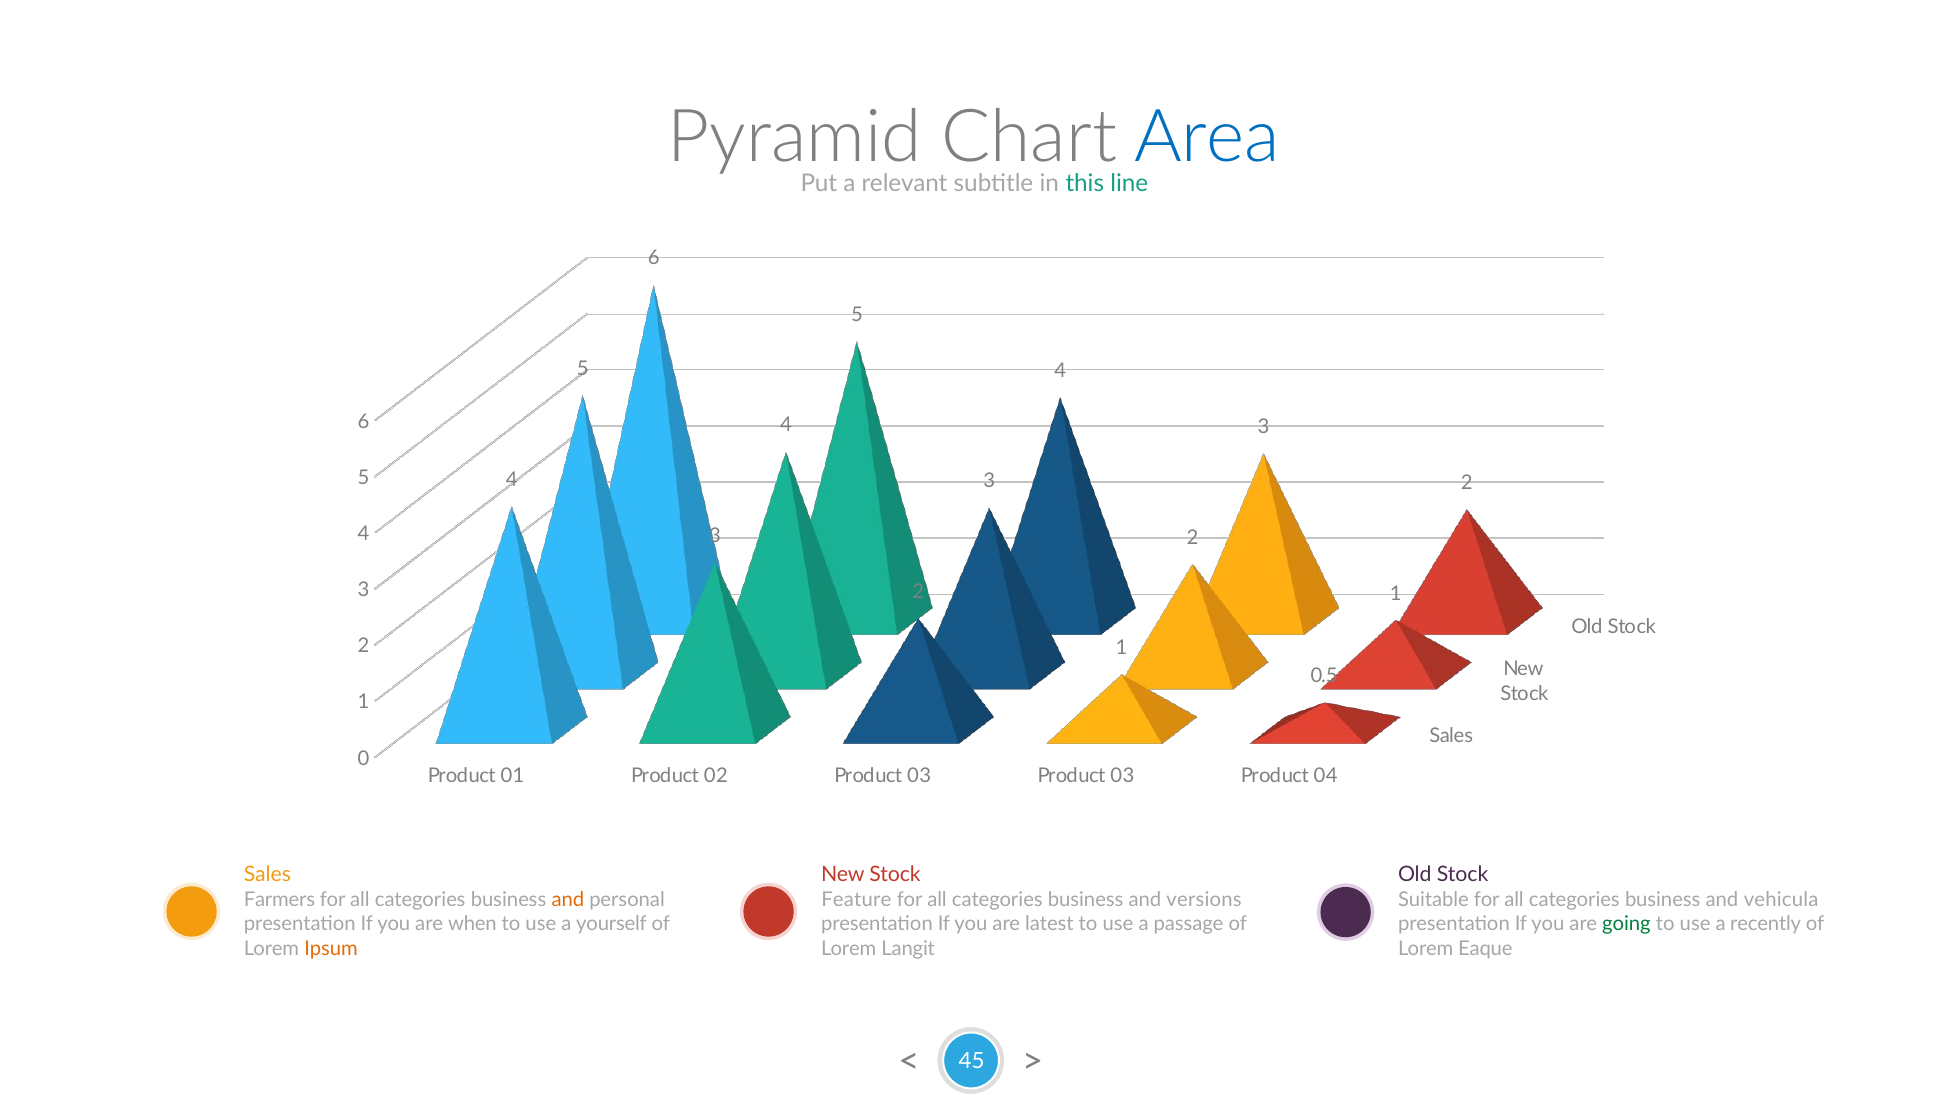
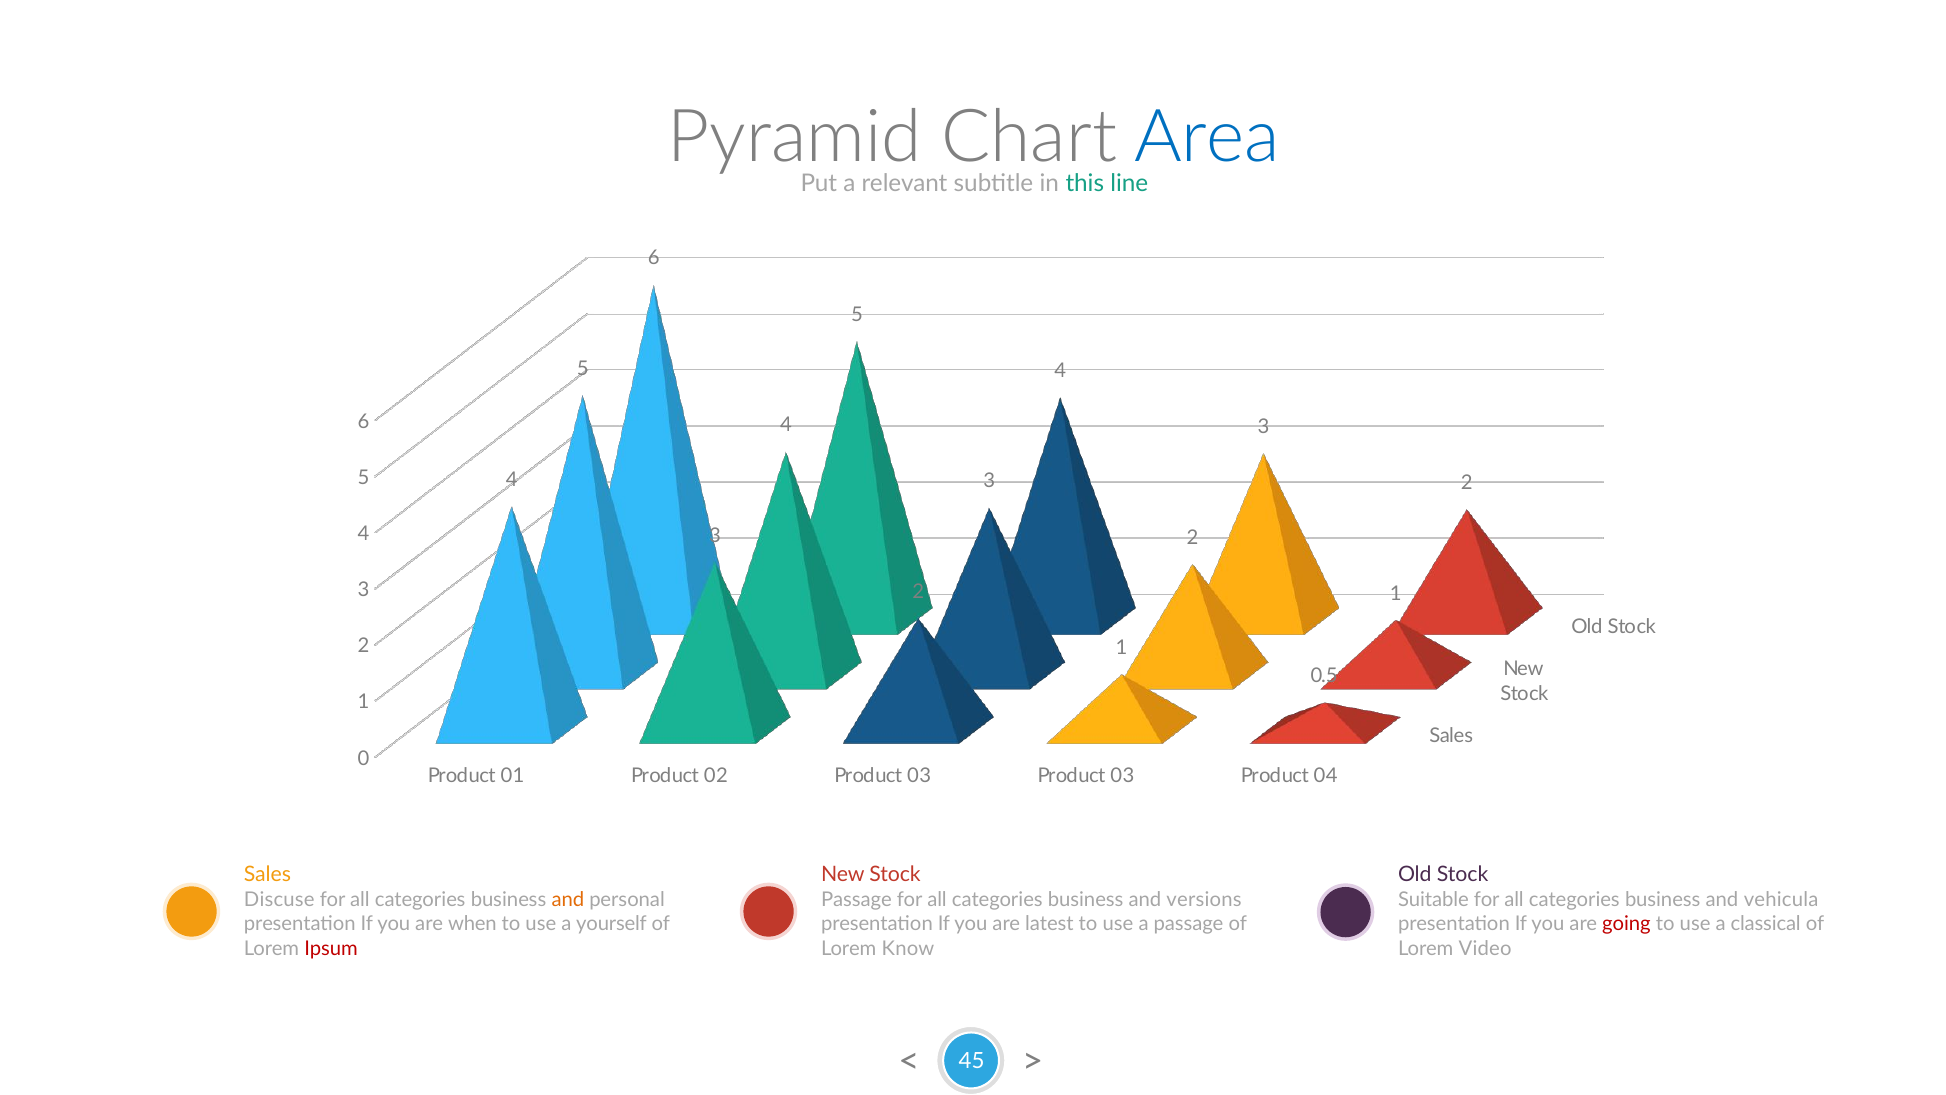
Farmers: Farmers -> Discuse (279, 899)
Feature: Feature -> Passage (856, 899)
going colour: green -> red (1627, 924)
recently: recently -> classical (1766, 924)
Ipsum colour: orange -> red (331, 948)
Langit: Langit -> Know (908, 948)
Eaque: Eaque -> Video (1485, 948)
